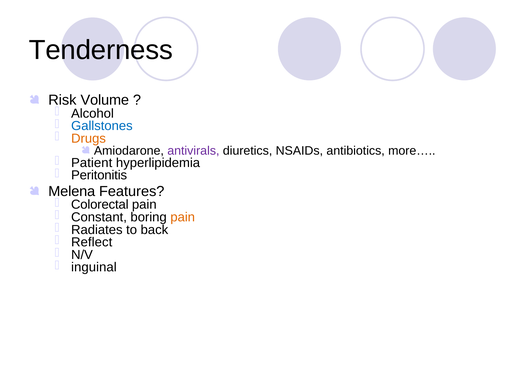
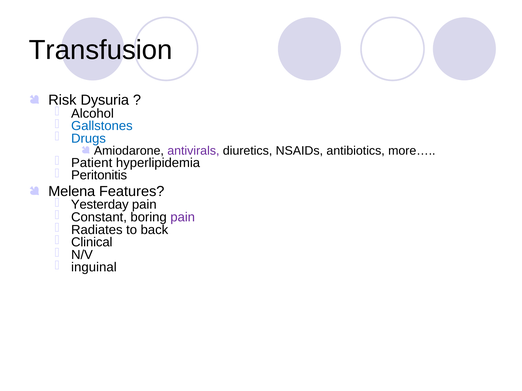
Tenderness: Tenderness -> Transfusion (101, 50)
Volume: Volume -> Dysuria (105, 100)
Drugs colour: orange -> blue (89, 139)
Colorectal: Colorectal -> Yesterday (100, 205)
pain colour: orange -> purple (183, 217)
Reflect: Reflect -> Clinical (92, 243)
